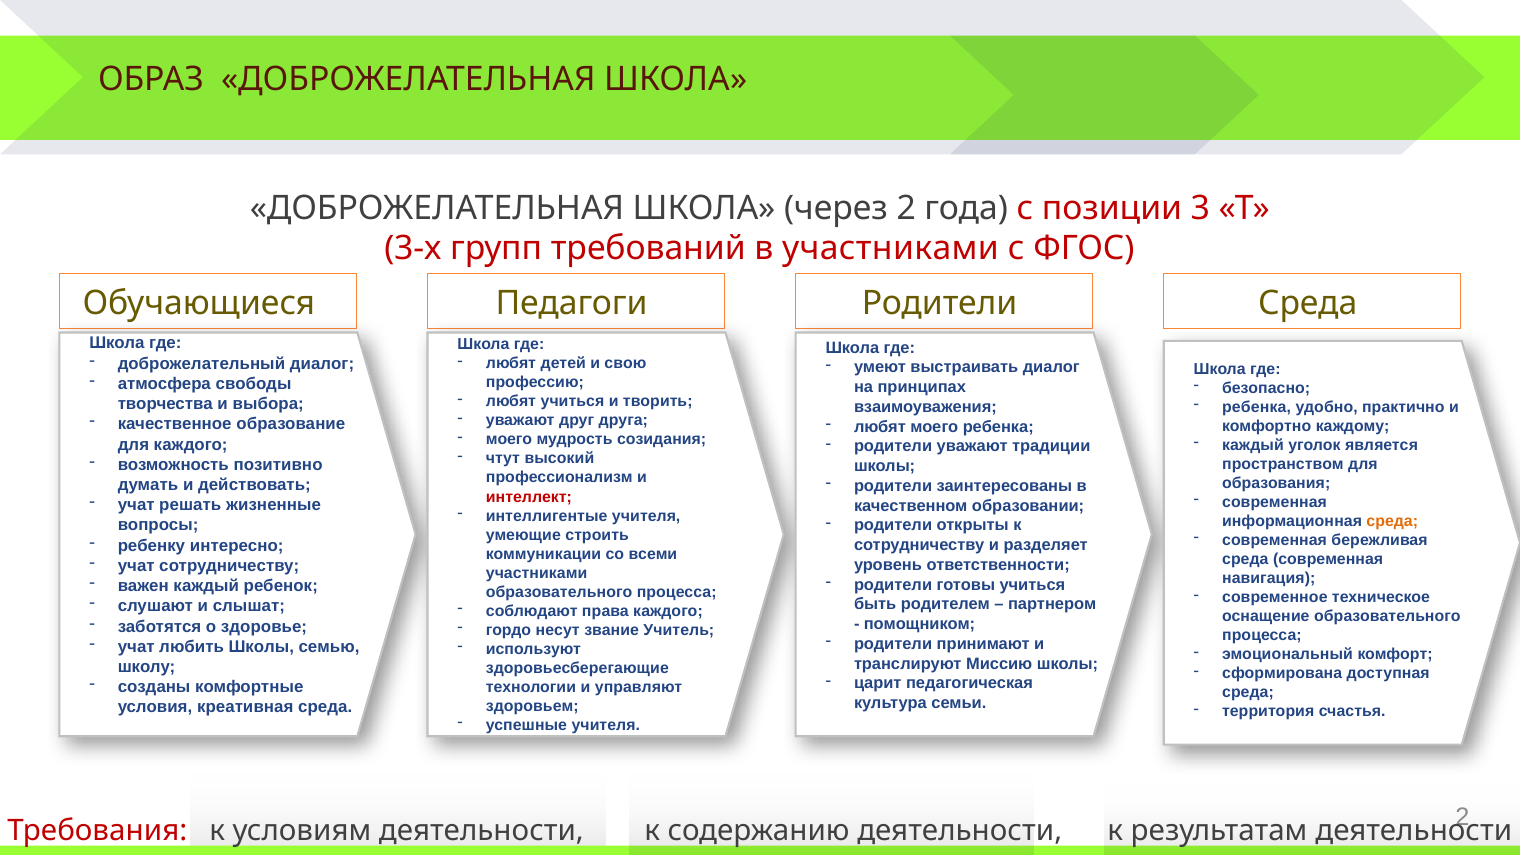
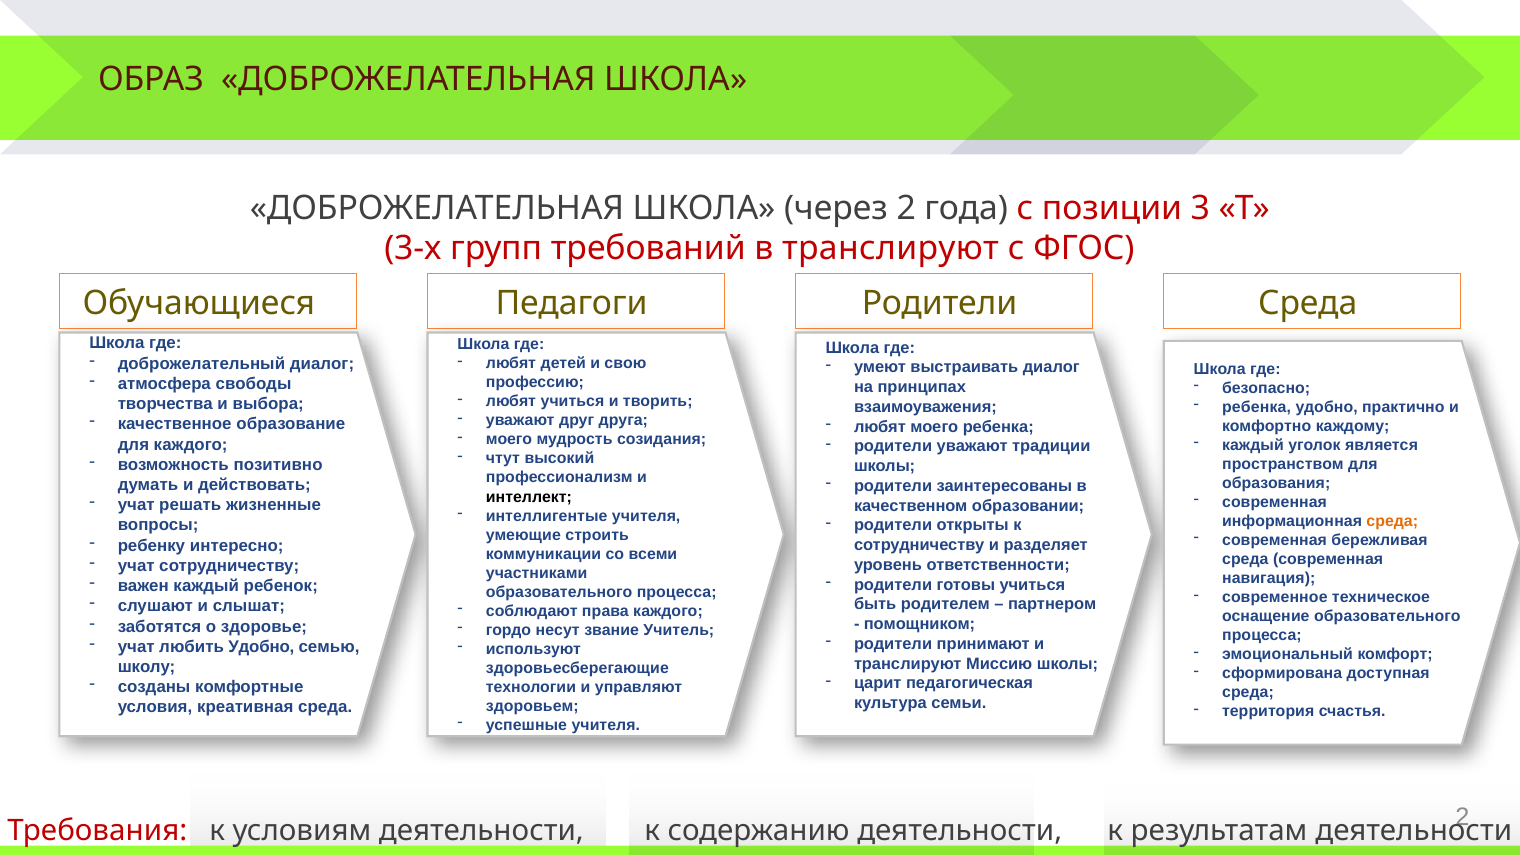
в участниками: участниками -> транслируют (891, 249)
интеллект colour: red -> black (529, 497)
любить Школы: Школы -> Удобно (261, 647)
